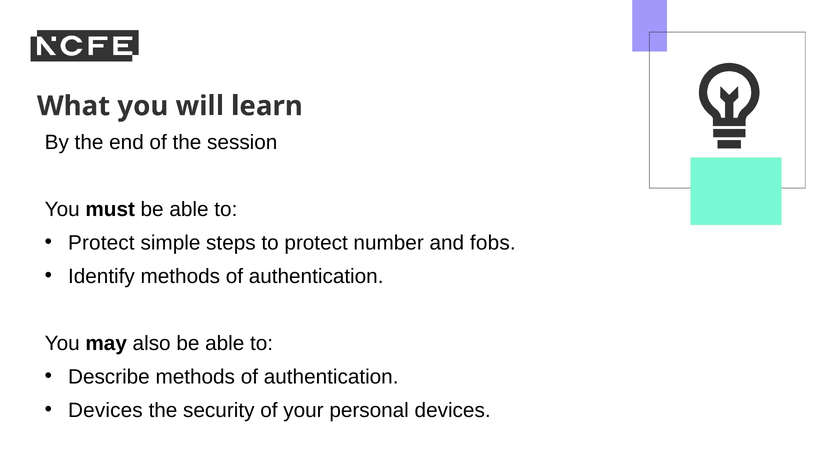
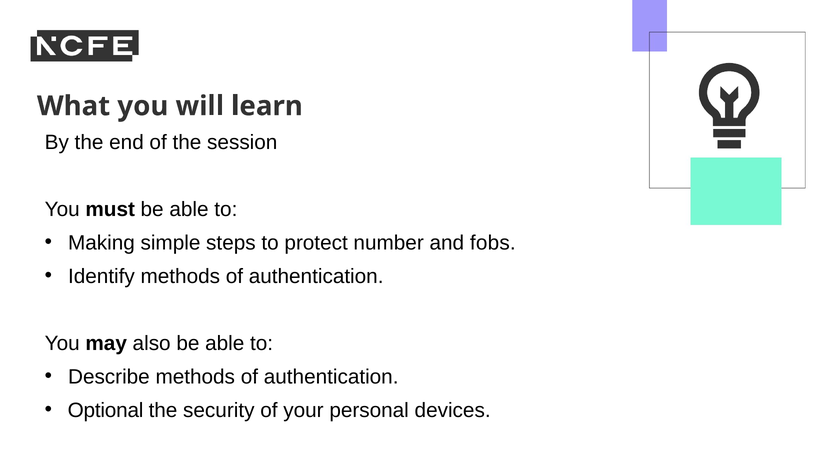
Protect: Protect -> Making (101, 243)
Devices: Devices -> Optional (106, 410)
